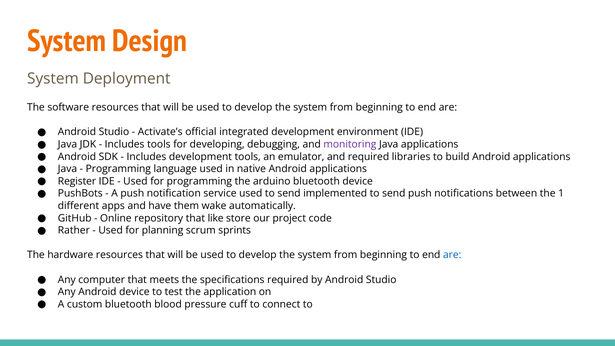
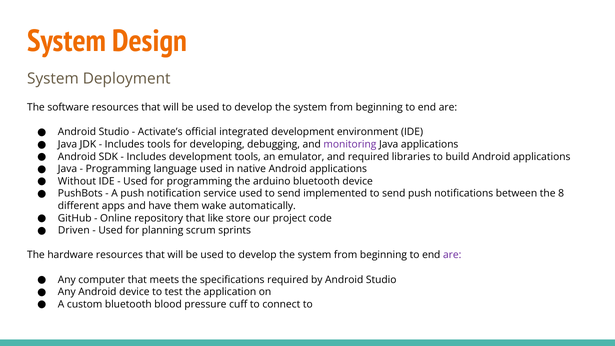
Register: Register -> Without (77, 181)
1: 1 -> 8 (561, 194)
Rather: Rather -> Driven (74, 230)
are colour: blue -> purple (452, 255)
